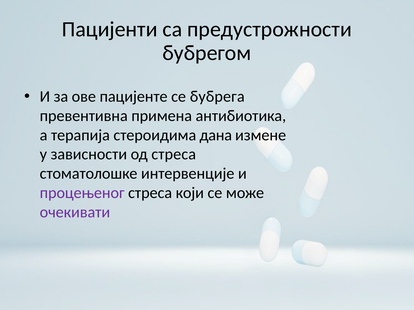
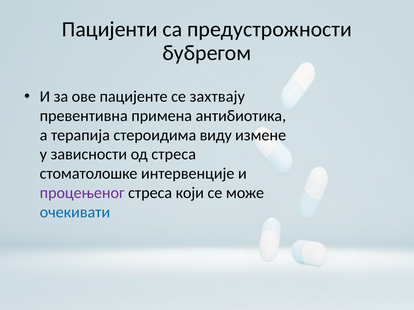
бубрега: бубрега -> захтвају (217, 97)
дана: дана -> виду (216, 135)
очекивати colour: purple -> blue (75, 212)
